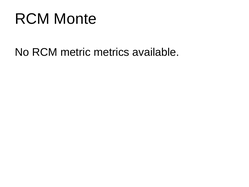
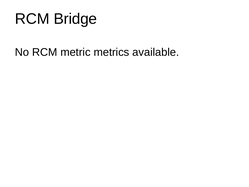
Monte: Monte -> Bridge (75, 19)
